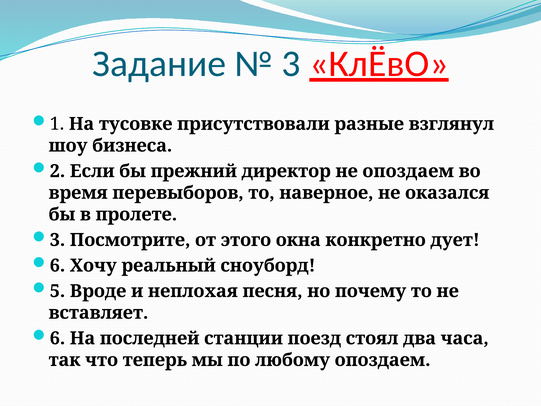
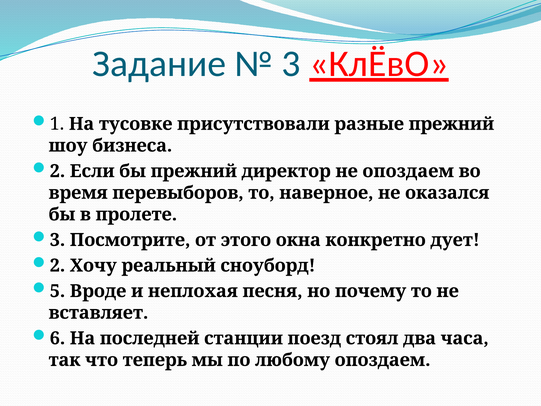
разные взглянул: взглянул -> прежний (451, 124)
6: 6 -> 2 (57, 265)
